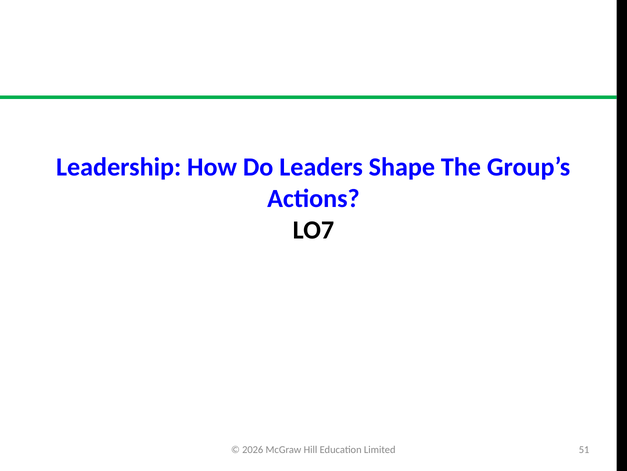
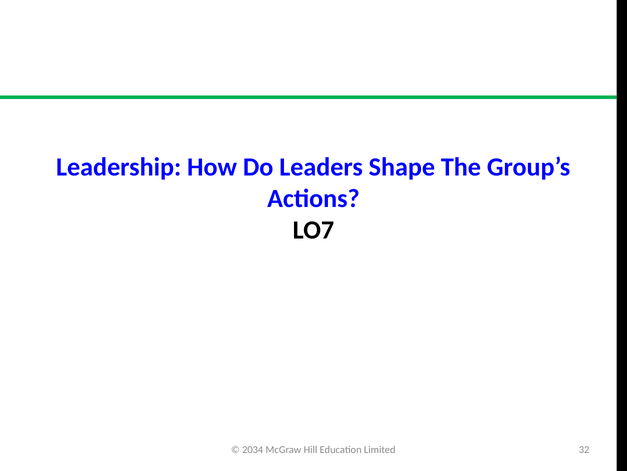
2026: 2026 -> 2034 (253, 449)
51: 51 -> 32 (584, 449)
